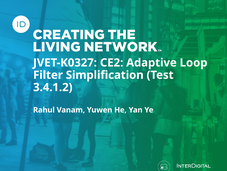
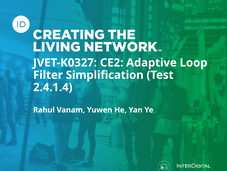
3.4.1.2: 3.4.1.2 -> 2.4.1.4 (53, 87)
